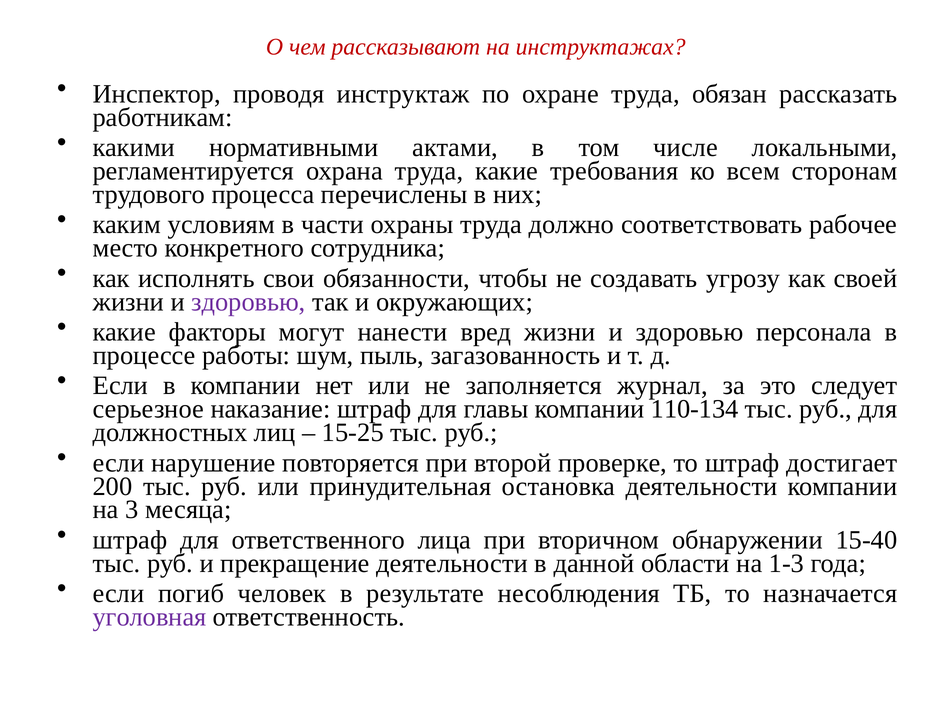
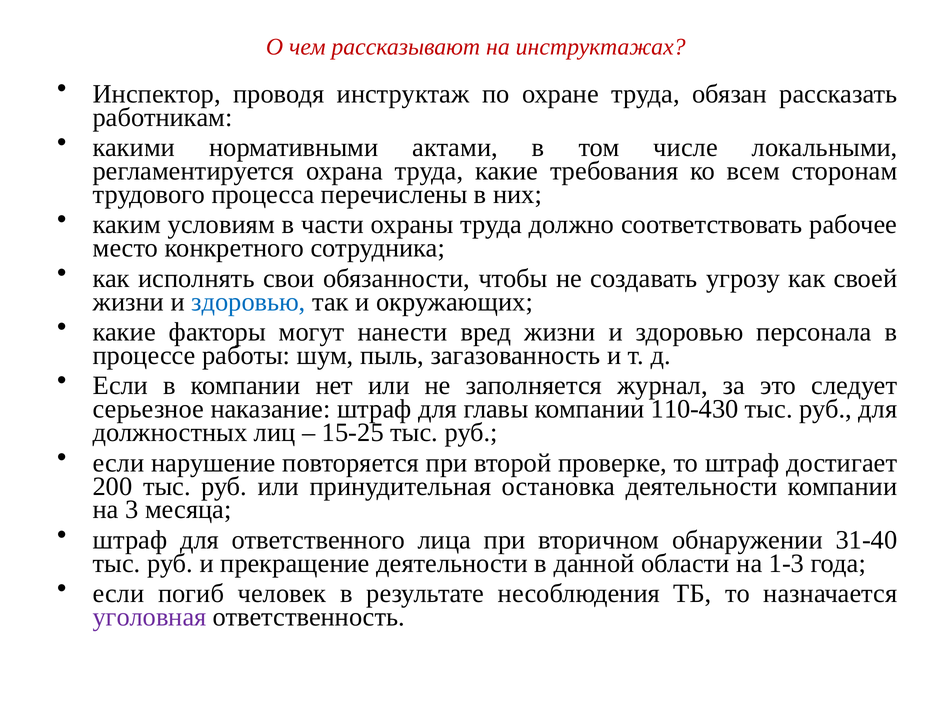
здоровью colour: purple -> blue (249, 302)
110-134: 110-134 -> 110-430 (695, 409)
15-40: 15-40 -> 31-40 (866, 540)
